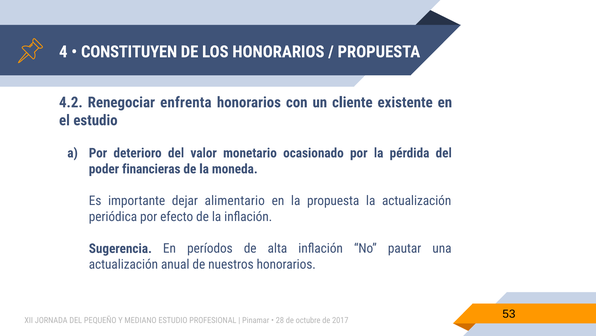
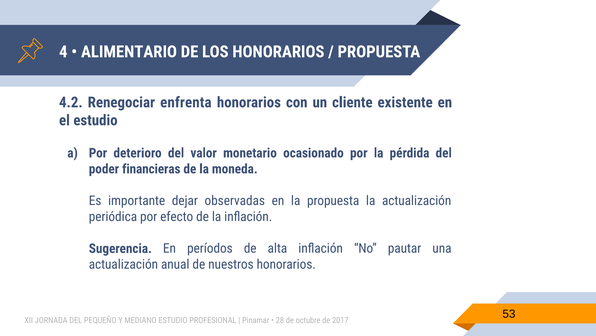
CONSTITUYEN: CONSTITUYEN -> ALIMENTARIO (129, 52)
alimentario: alimentario -> observadas (235, 200)
